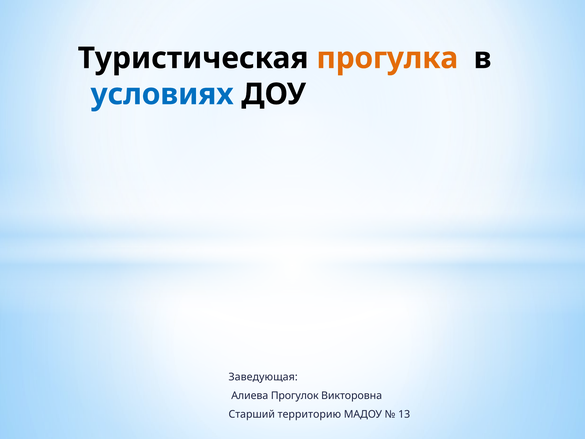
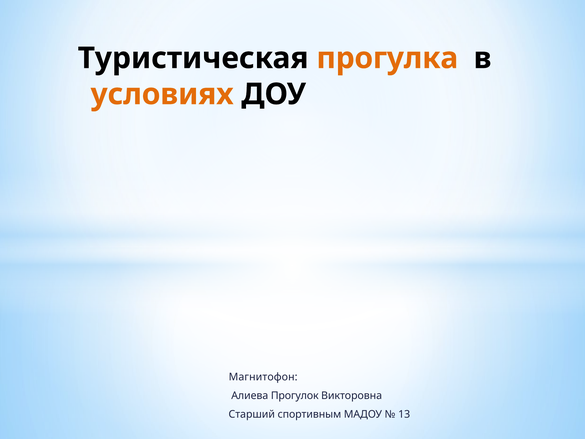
условиях colour: blue -> orange (162, 94)
Заведующая: Заведующая -> Магнитофон (263, 377)
территорию: территорию -> спортивным (309, 414)
